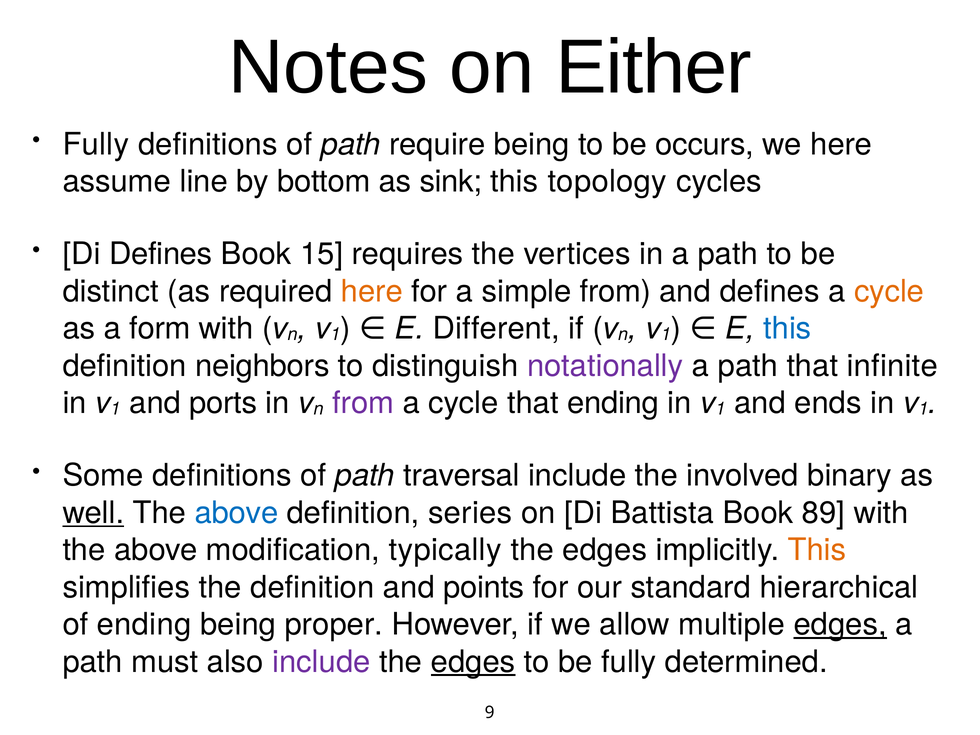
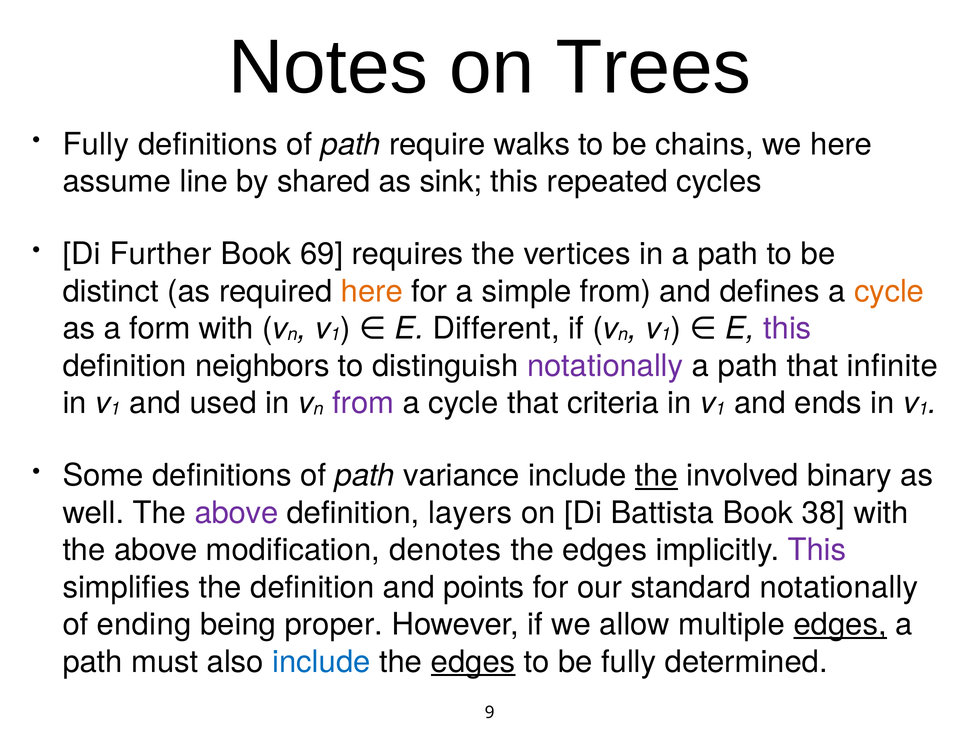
Either: Either -> Trees (653, 68)
require being: being -> walks (532, 144)
occurs: occurs -> chains (705, 144)
bottom: bottom -> shared (324, 182)
topology: topology -> repeated (607, 182)
Di Defines: Defines -> Further (160, 254)
15: 15 -> 69 (322, 254)
this colour: blue -> purple (787, 329)
ports: ports -> used (223, 403)
that ending: ending -> criteria (613, 403)
traversal: traversal -> variance (461, 476)
the underline: none -> present (656, 476)
well underline: present -> none (93, 513)
above colour: blue -> purple (237, 513)
series: series -> layers (470, 513)
89: 89 -> 38 (823, 513)
typically: typically -> denotes (445, 550)
This colour: orange -> purple (817, 550)
standard hierarchical: hierarchical -> notationally (839, 587)
include colour: purple -> blue (321, 662)
